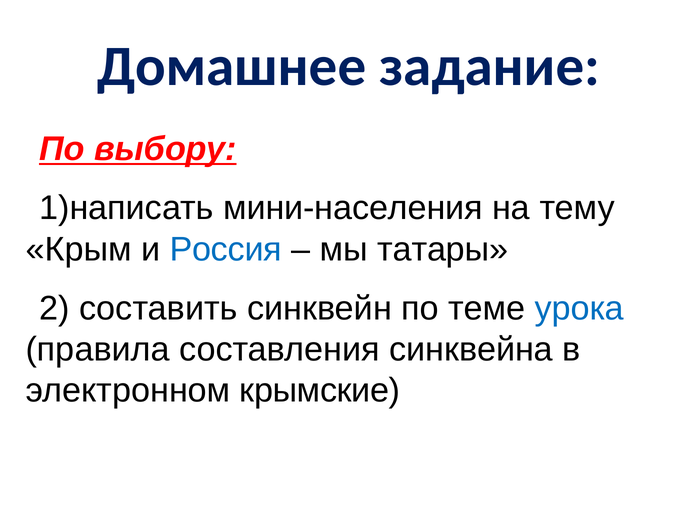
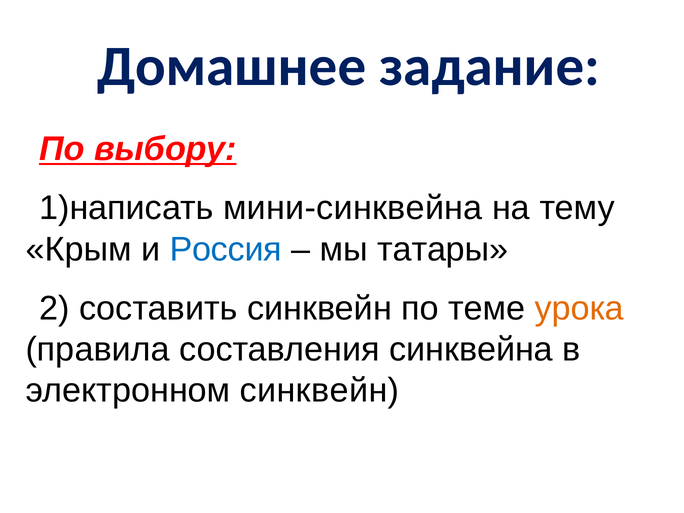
мини-населения: мини-населения -> мини-синквейна (353, 208)
урока colour: blue -> orange (579, 309)
электронном крымские: крымские -> синквейн (320, 391)
